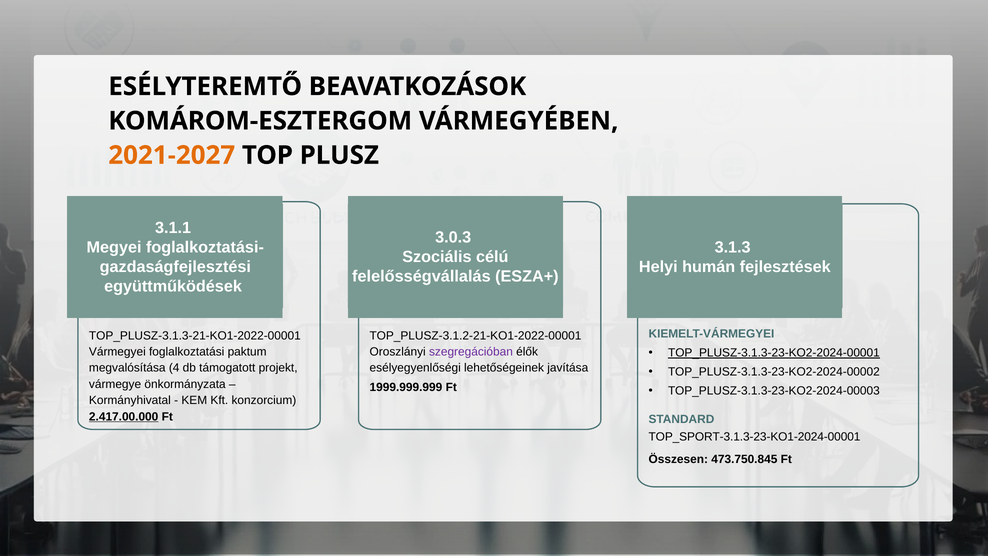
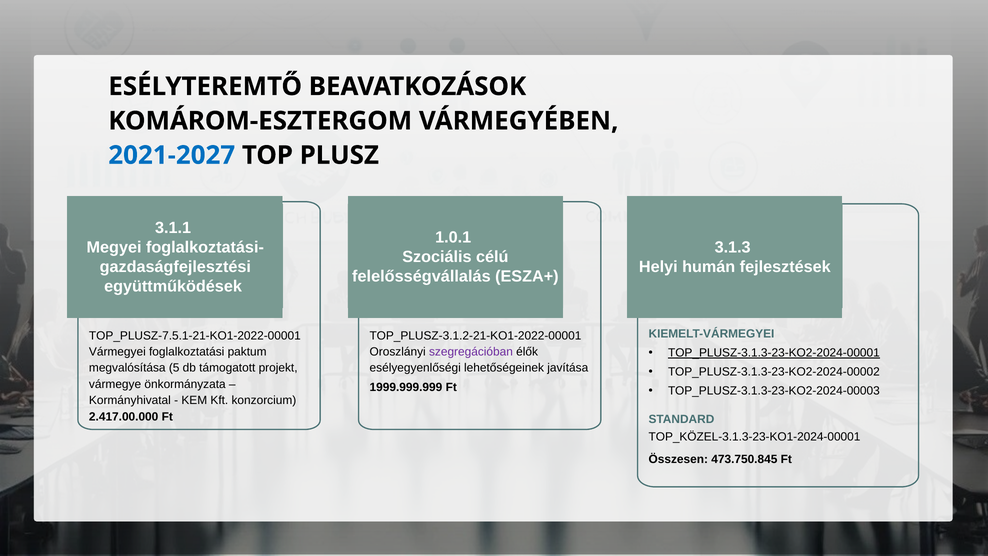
2021-2027 colour: orange -> blue (172, 155)
3.0.3: 3.0.3 -> 1.0.1 (453, 238)
TOP_PLUSZ-3.1.3-21-KO1-2022-00001: TOP_PLUSZ-3.1.3-21-KO1-2022-00001 -> TOP_PLUSZ-7.5.1-21-KO1-2022-00001 (195, 336)
4: 4 -> 5 (174, 368)
2.417.00.000 underline: present -> none (124, 417)
TOP_SPORT-3.1.3-23-KO1-2024-00001: TOP_SPORT-3.1.3-23-KO1-2024-00001 -> TOP_KÖZEL-3.1.3-23-KO1-2024-00001 (754, 437)
